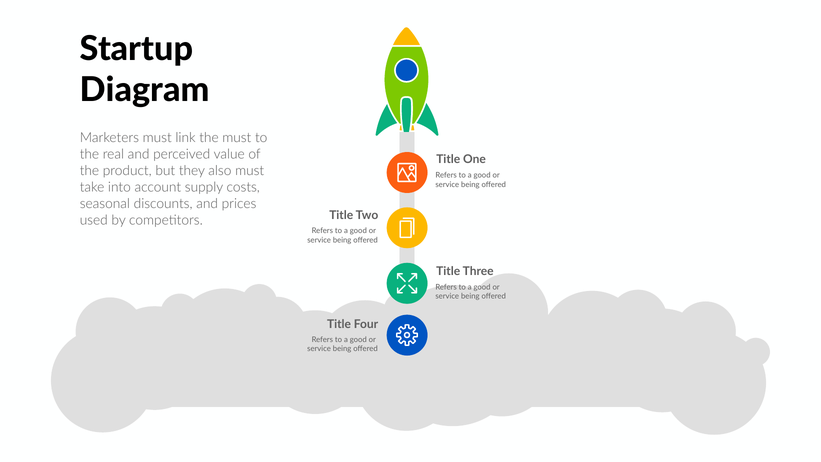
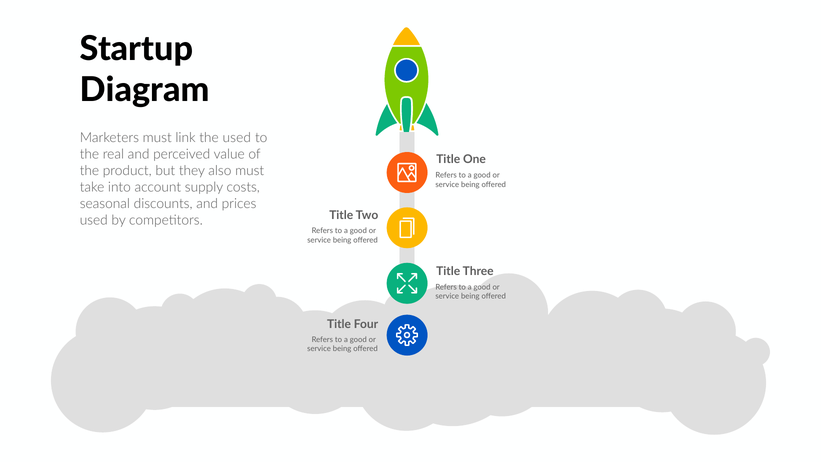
the must: must -> used (237, 138)
